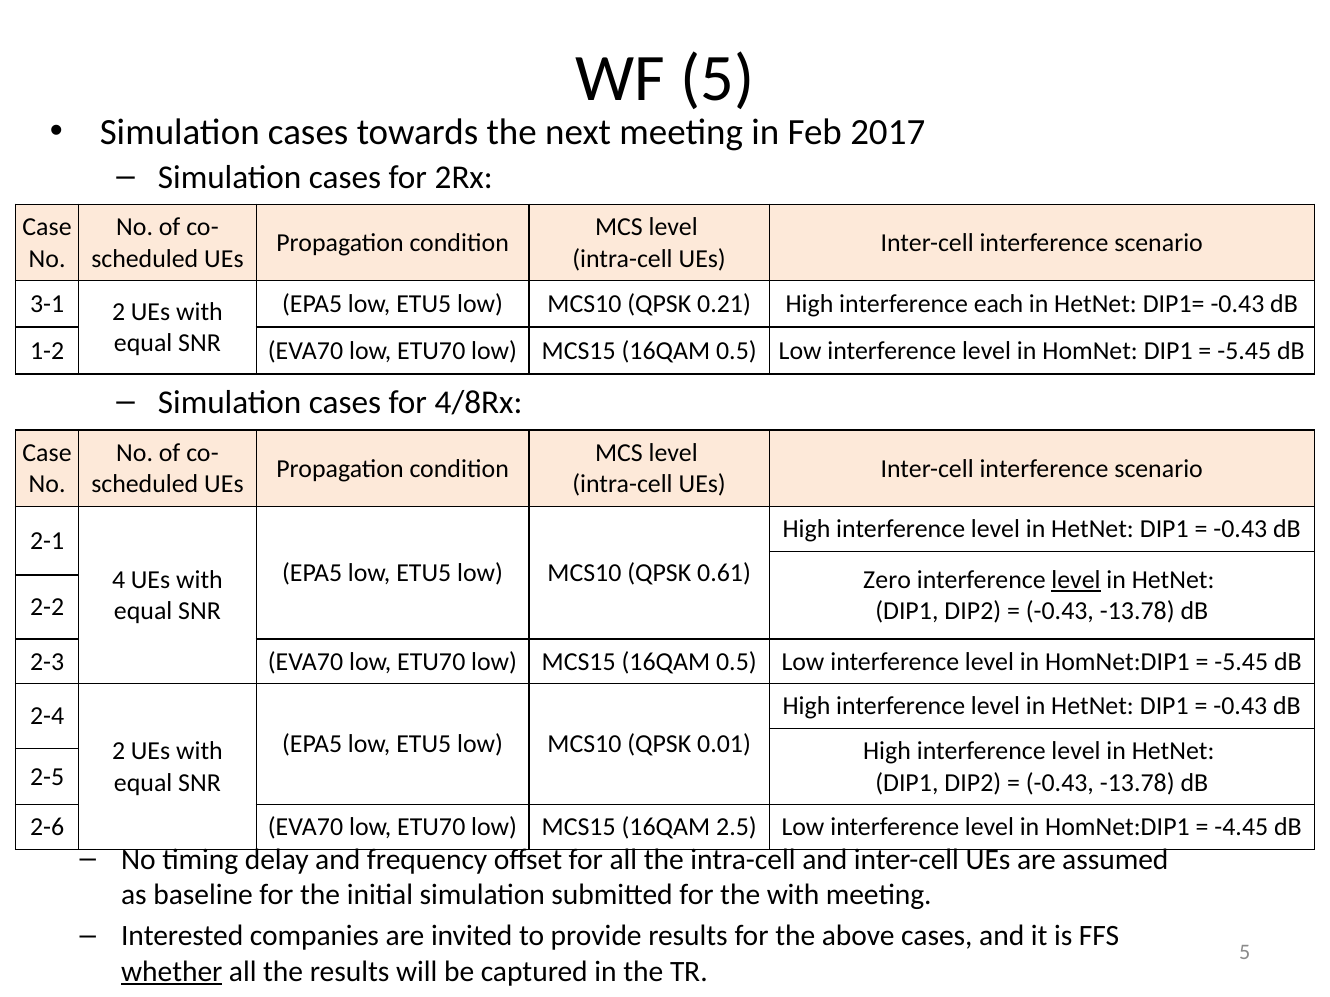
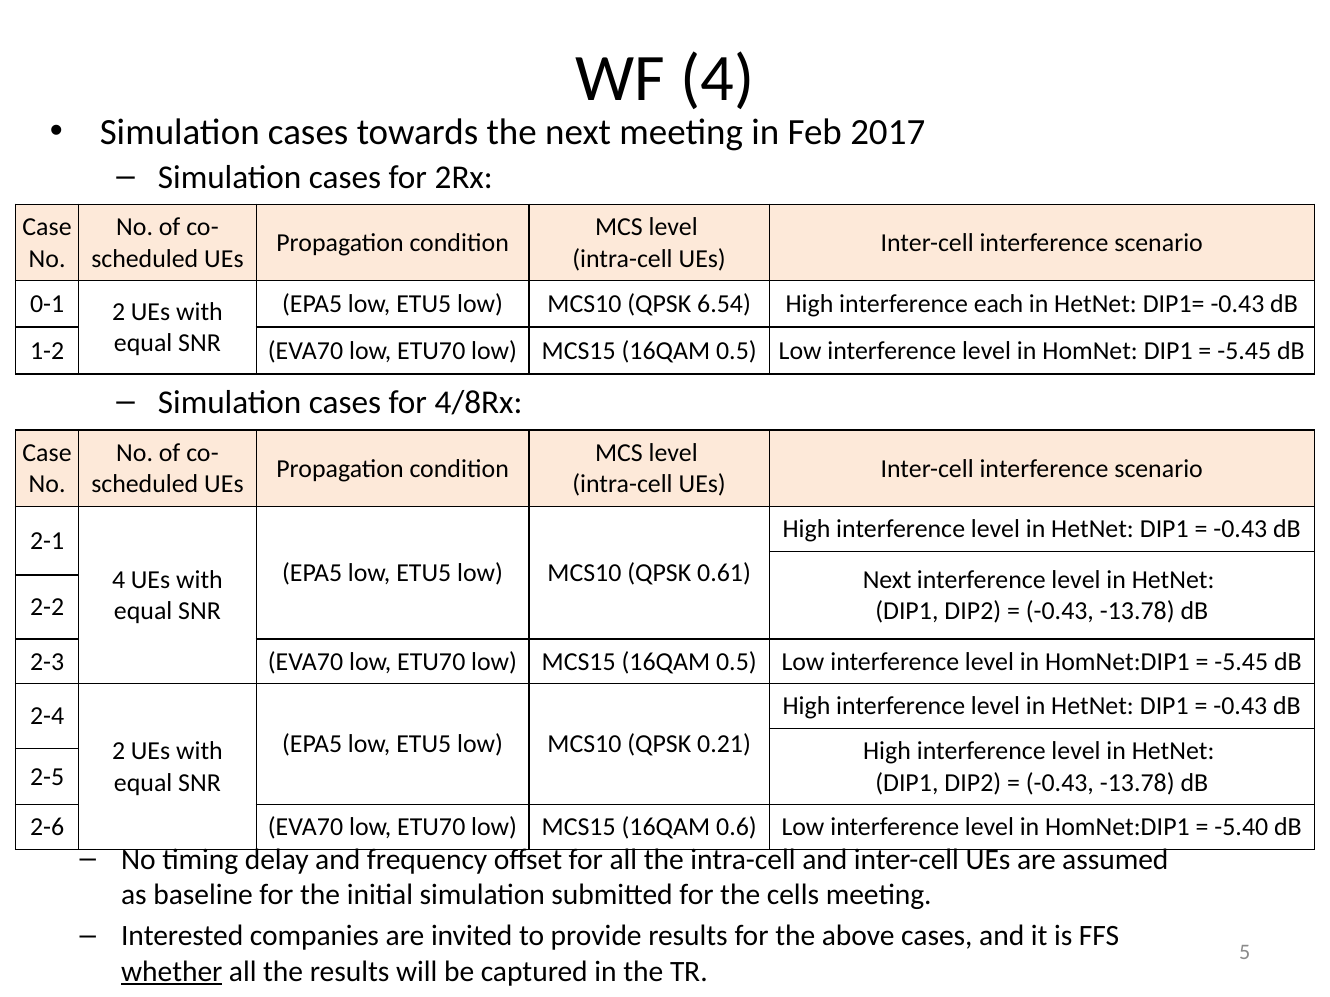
WF 5: 5 -> 4 (717, 78)
3-1: 3-1 -> 0-1 (47, 304)
0.21: 0.21 -> 6.54 (724, 304)
Zero: Zero -> Next (887, 580)
level underline: present -> none (1076, 580)
0.01: 0.01 -> 0.21 (724, 745)
2.5: 2.5 -> 0.6 (736, 828)
-4.45: -4.45 -> -5.40 (1241, 828)
the with: with -> cells (793, 896)
